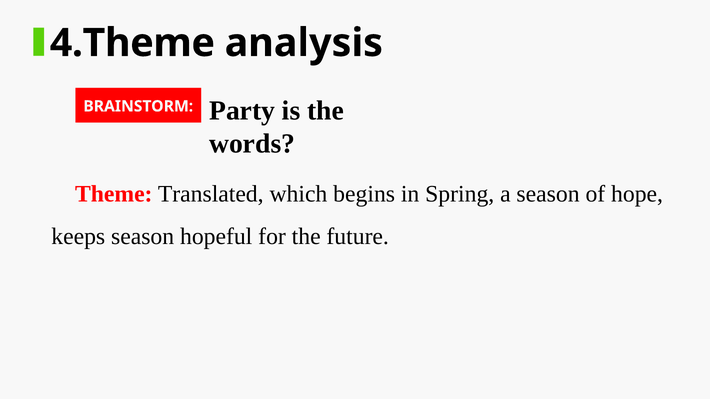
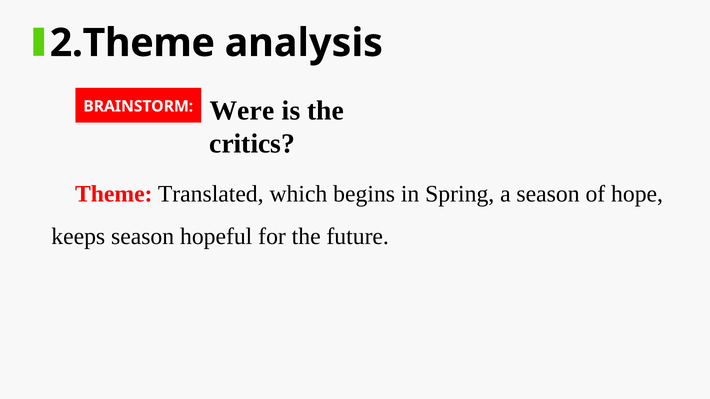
4.Theme: 4.Theme -> 2.Theme (132, 43)
Party: Party -> Were (242, 111)
words: words -> critics (252, 144)
